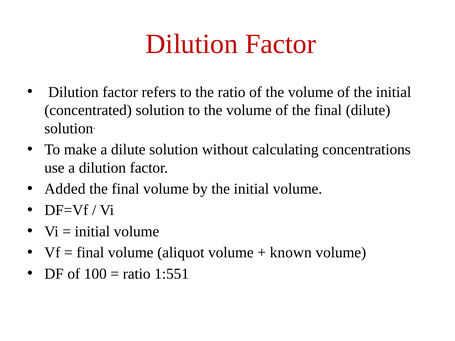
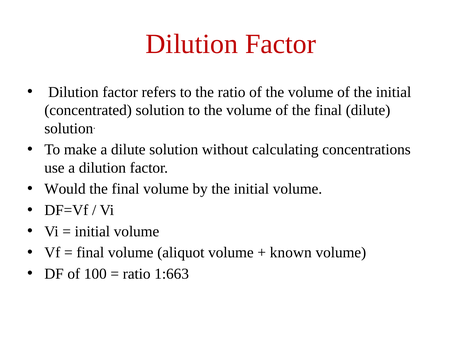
Added: Added -> Would (65, 189)
1:551: 1:551 -> 1:663 (172, 274)
